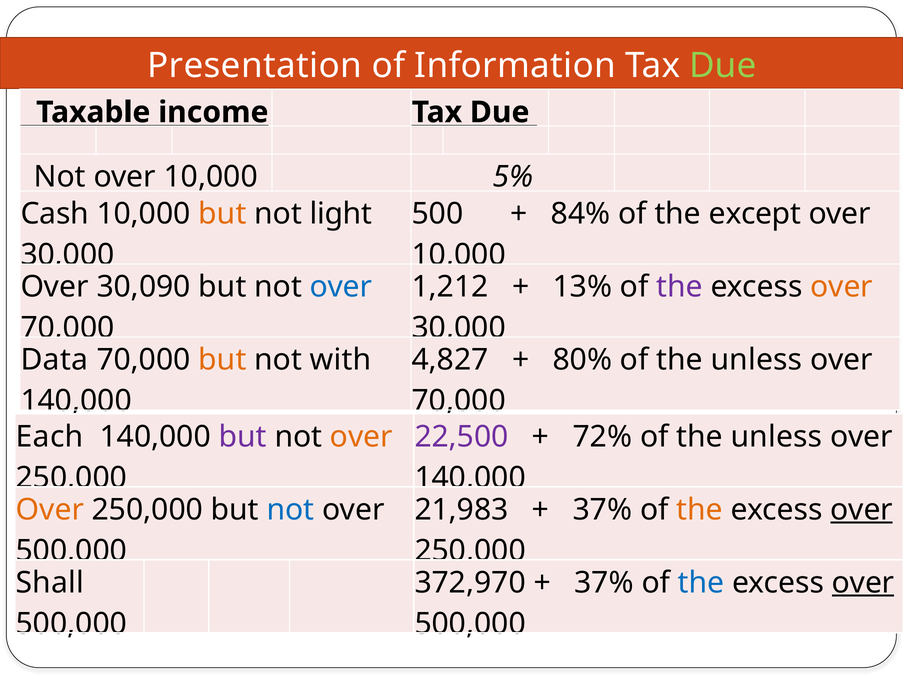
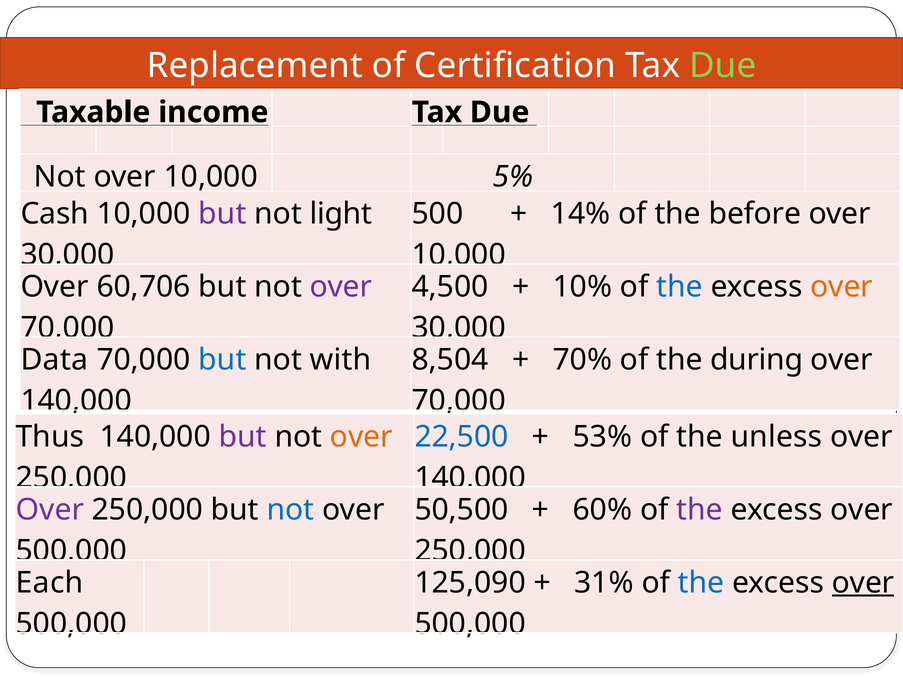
Presentation: Presentation -> Replacement (255, 66)
Information: Information -> Certification (515, 66)
but colour: orange -> purple (222, 214)
84%: 84% -> 14% (581, 214)
except: except -> before (755, 214)
30,090: 30,090 -> 60,706 (144, 287)
over colour: blue -> purple (341, 287)
1,212: 1,212 -> 4,500 (450, 287)
13%: 13% -> 10% (582, 287)
the colour: purple -> blue (680, 287)
but colour: orange -> blue (222, 360)
4,827: 4,827 -> 8,504 (450, 360)
80%: 80% -> 70% (582, 360)
unless: unless -> during (757, 360)
Each: Each -> Thus (50, 437)
22,500 colour: purple -> blue (462, 437)
72%: 72% -> 53% (602, 437)
Over colour: orange -> purple (50, 510)
21,983: 21,983 -> 50,500 (462, 510)
37%: 37% -> 60% (602, 510)
the colour: orange -> purple (700, 510)
over underline: present -> none (862, 510)
Shall: Shall -> Each (50, 583)
372,970: 372,970 -> 125,090 (470, 583)
37%: 37% -> 31% (604, 583)
